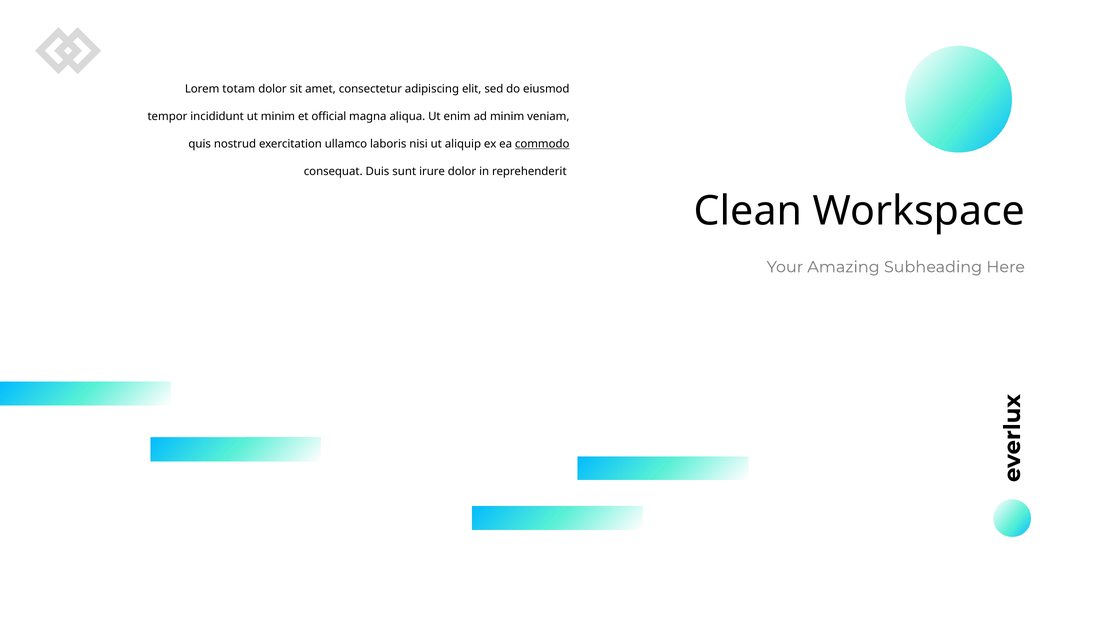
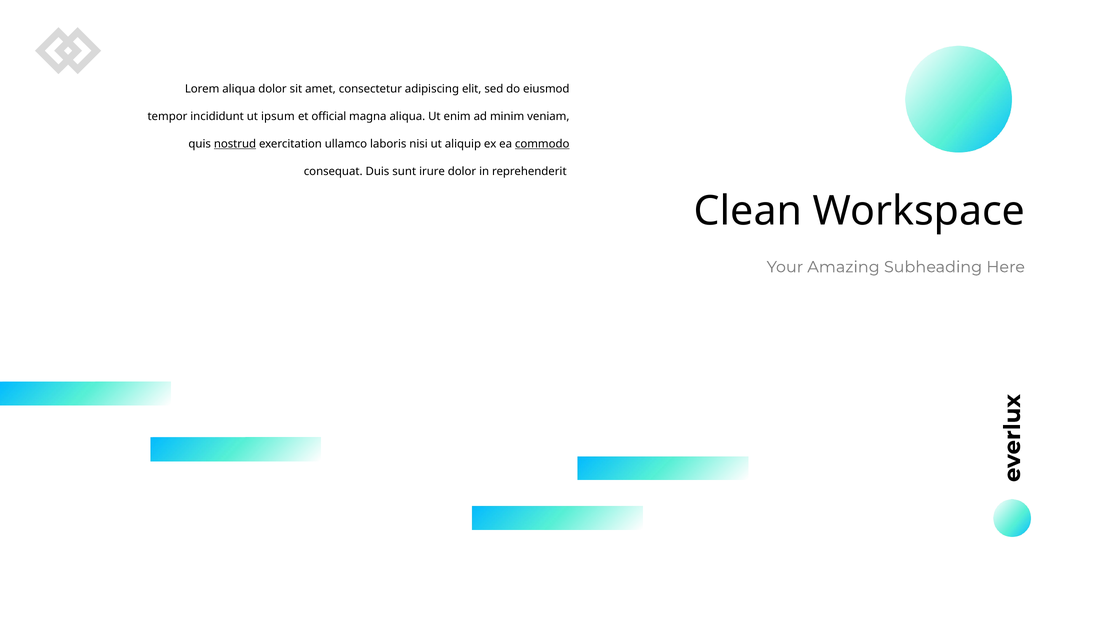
Lorem totam: totam -> aliqua (239, 89)
ut minim: minim -> ipsum (278, 117)
nostrud underline: none -> present (235, 144)
